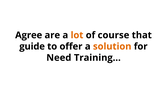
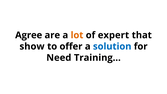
course: course -> expert (113, 35)
guide: guide -> show (32, 46)
solution colour: orange -> blue (112, 46)
